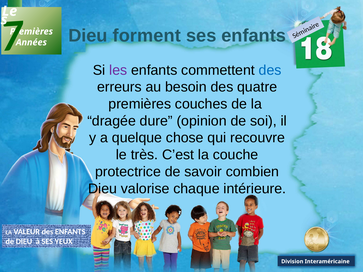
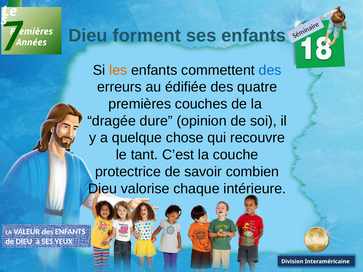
les colour: purple -> orange (118, 70)
besoin: besoin -> édifiée (186, 87)
très: très -> tant (144, 155)
